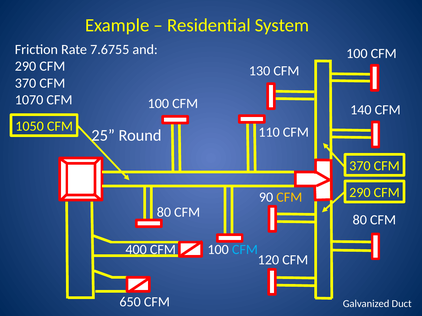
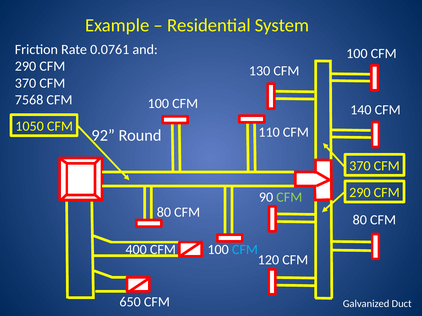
7.6755: 7.6755 -> 0.0761 (110, 50)
1070: 1070 -> 7568 (29, 100)
25: 25 -> 92 (103, 136)
CFM colour: yellow -> light green (289, 197)
